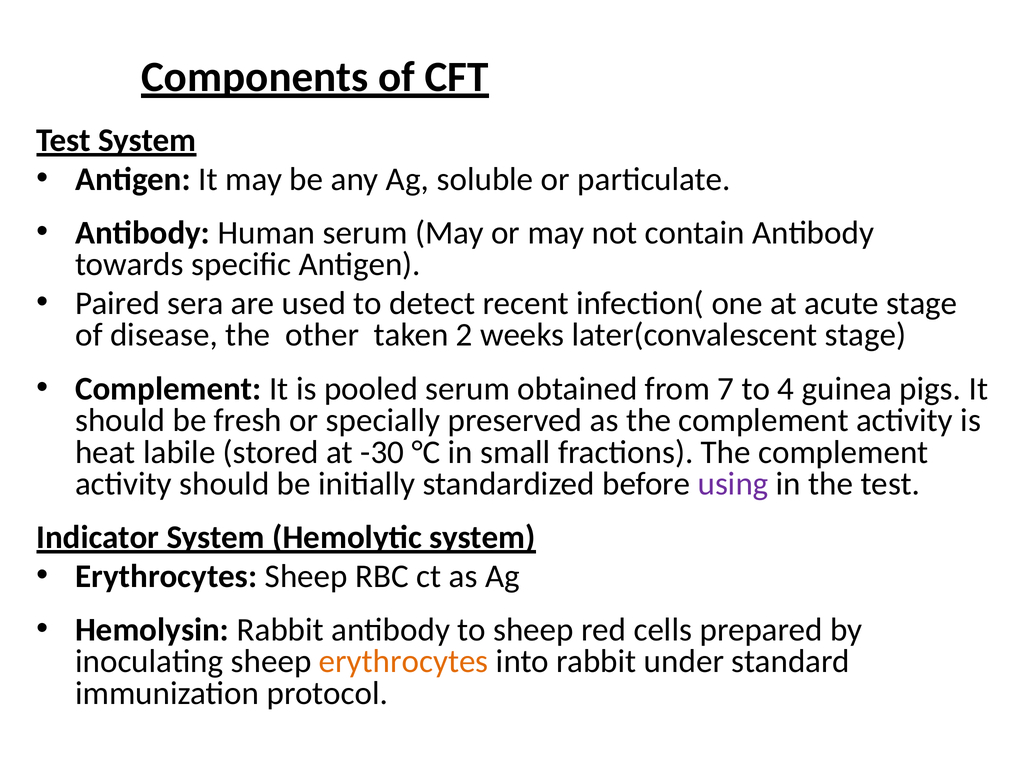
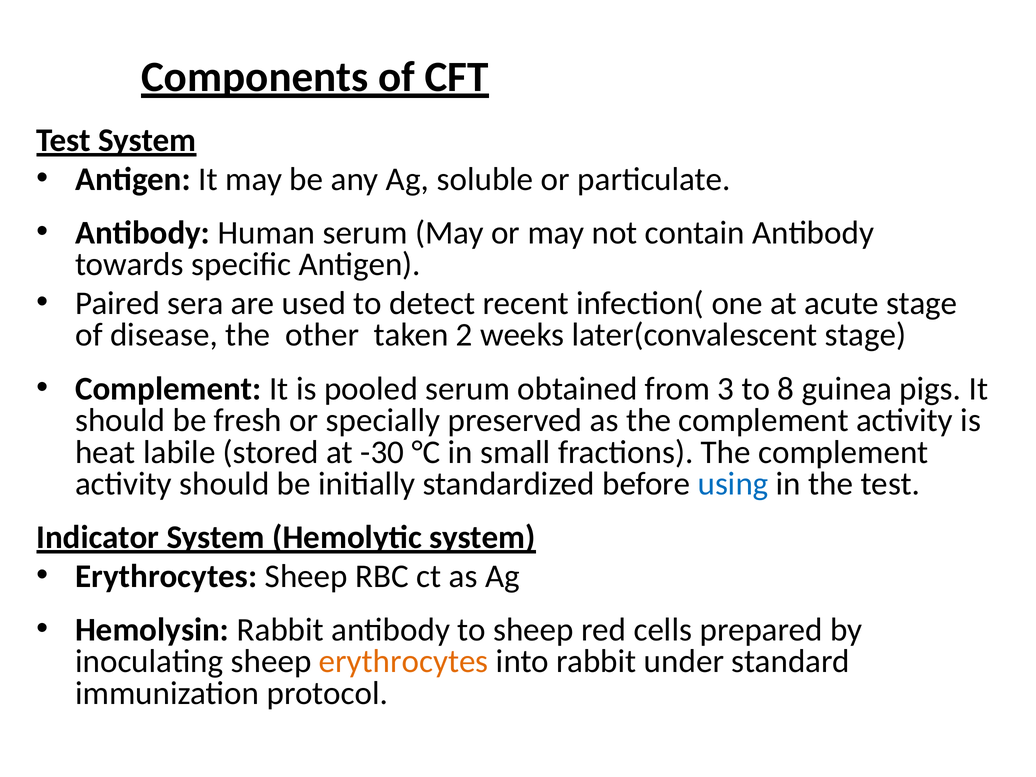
7: 7 -> 3 (726, 389)
4: 4 -> 8 (786, 389)
using colour: purple -> blue (733, 484)
